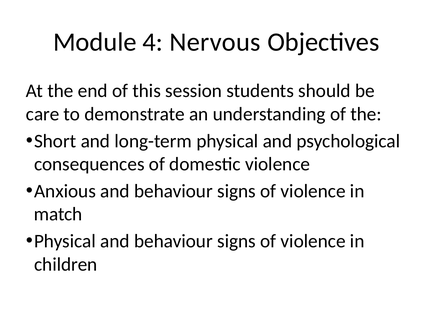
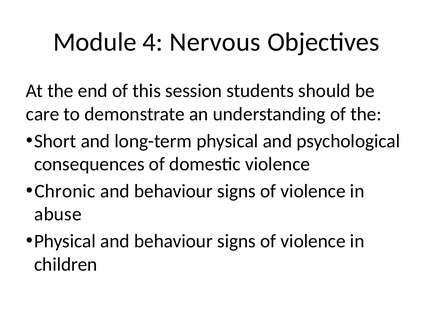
Anxious: Anxious -> Chronic (65, 191)
match: match -> abuse (58, 214)
